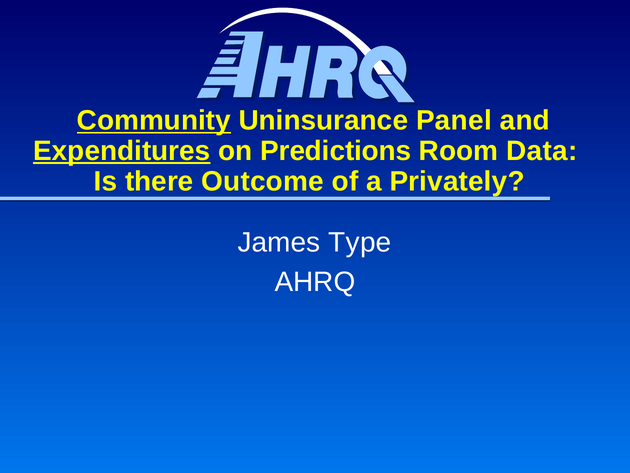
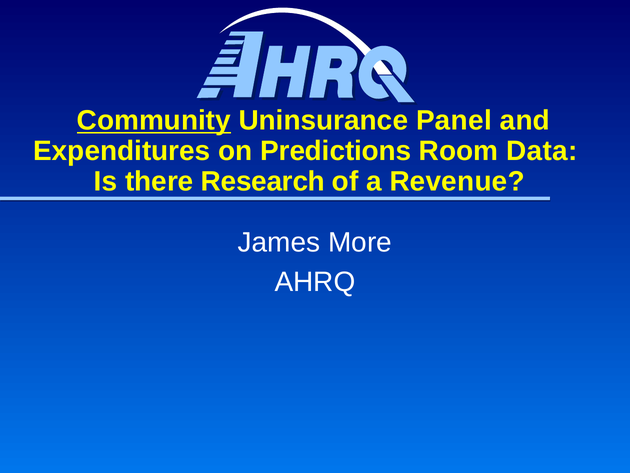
Expenditures underline: present -> none (122, 151)
Outcome: Outcome -> Research (263, 181)
Privately: Privately -> Revenue (457, 181)
Type: Type -> More (360, 242)
